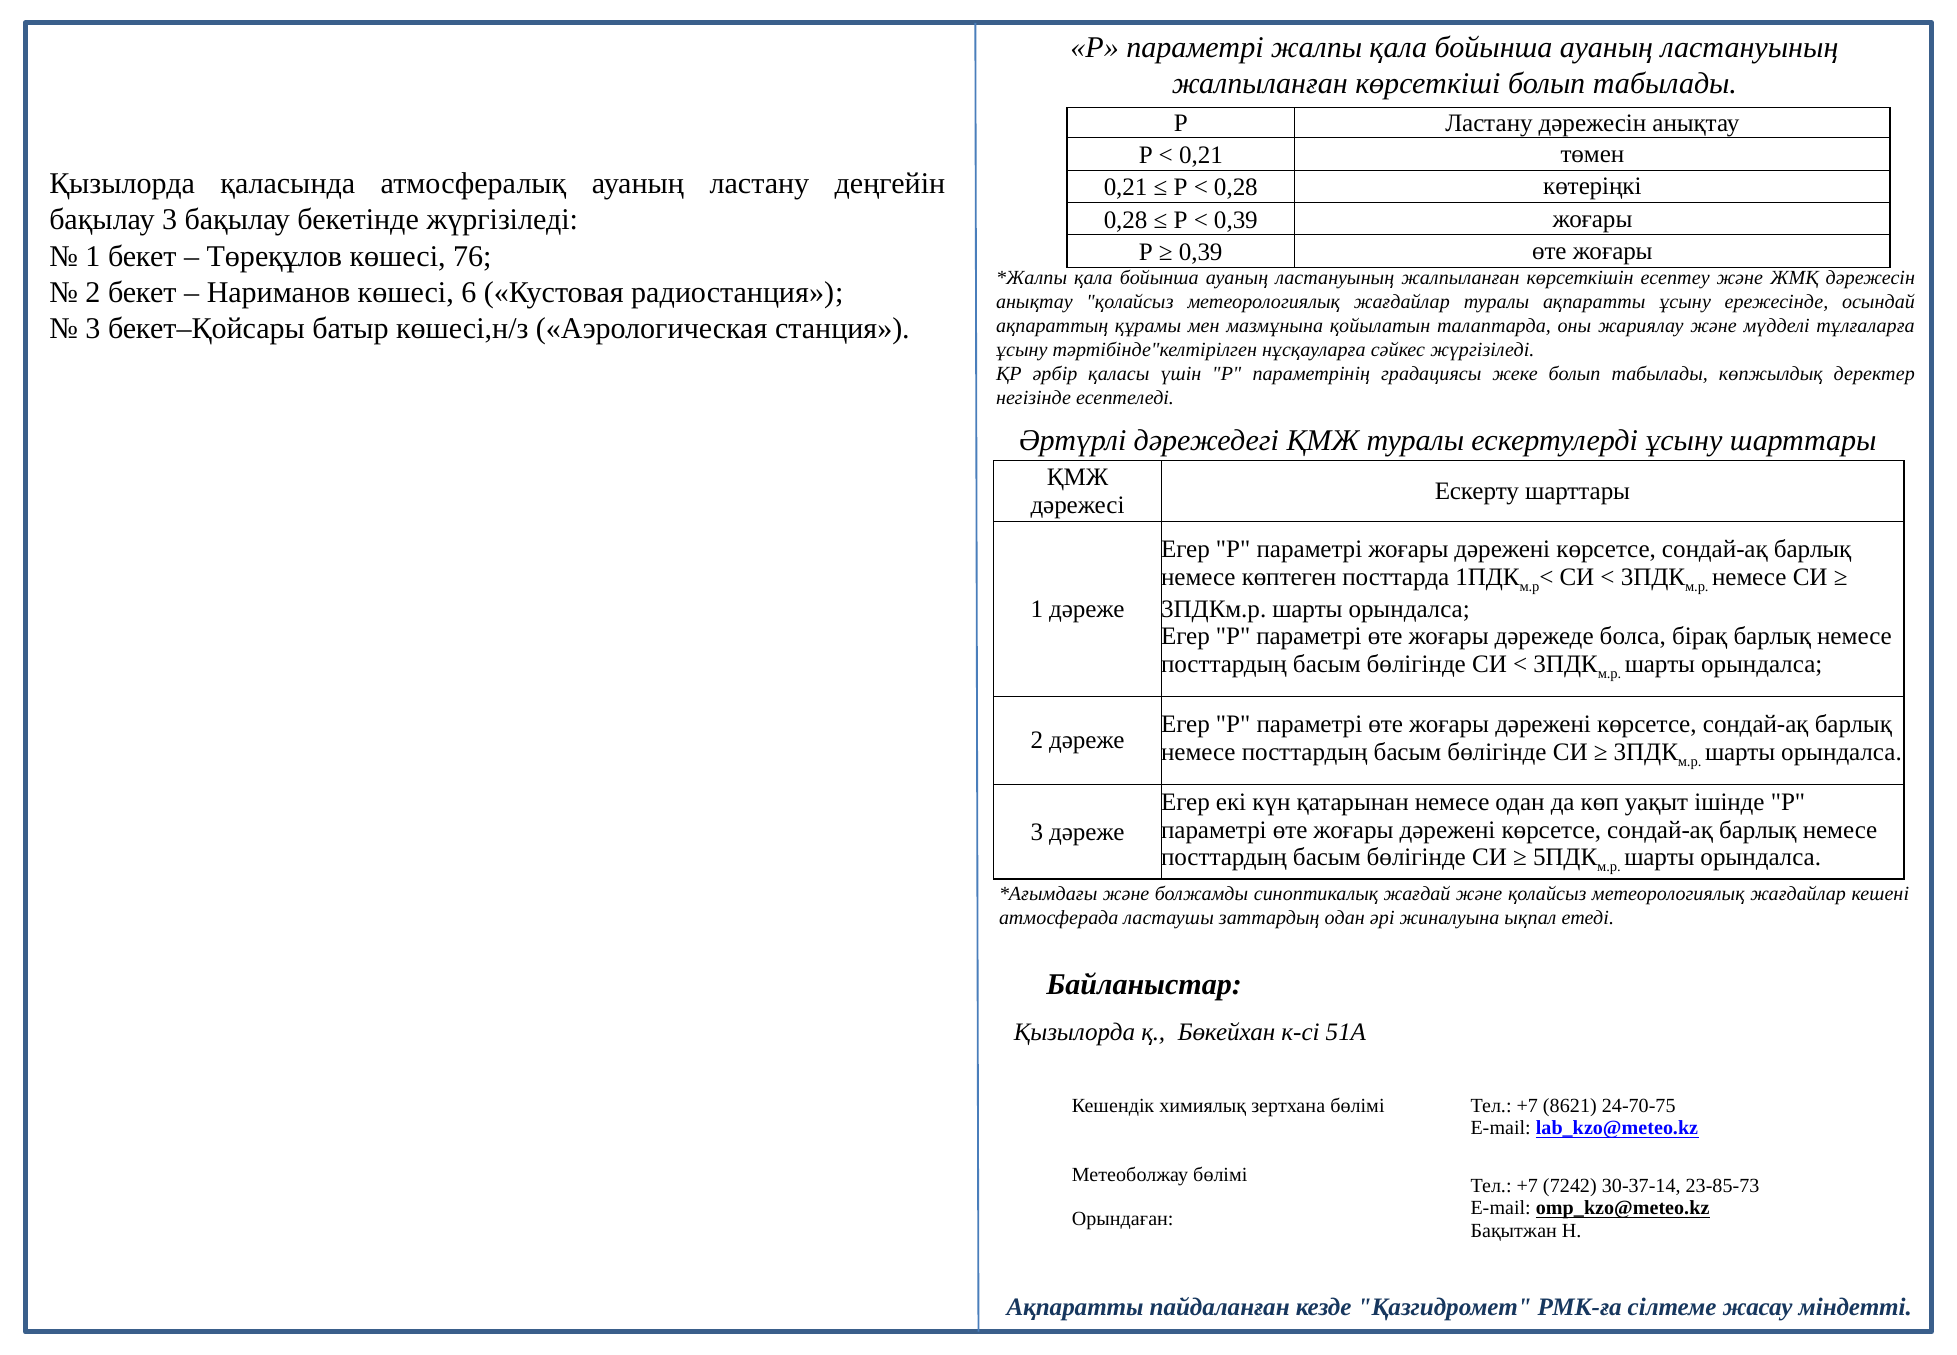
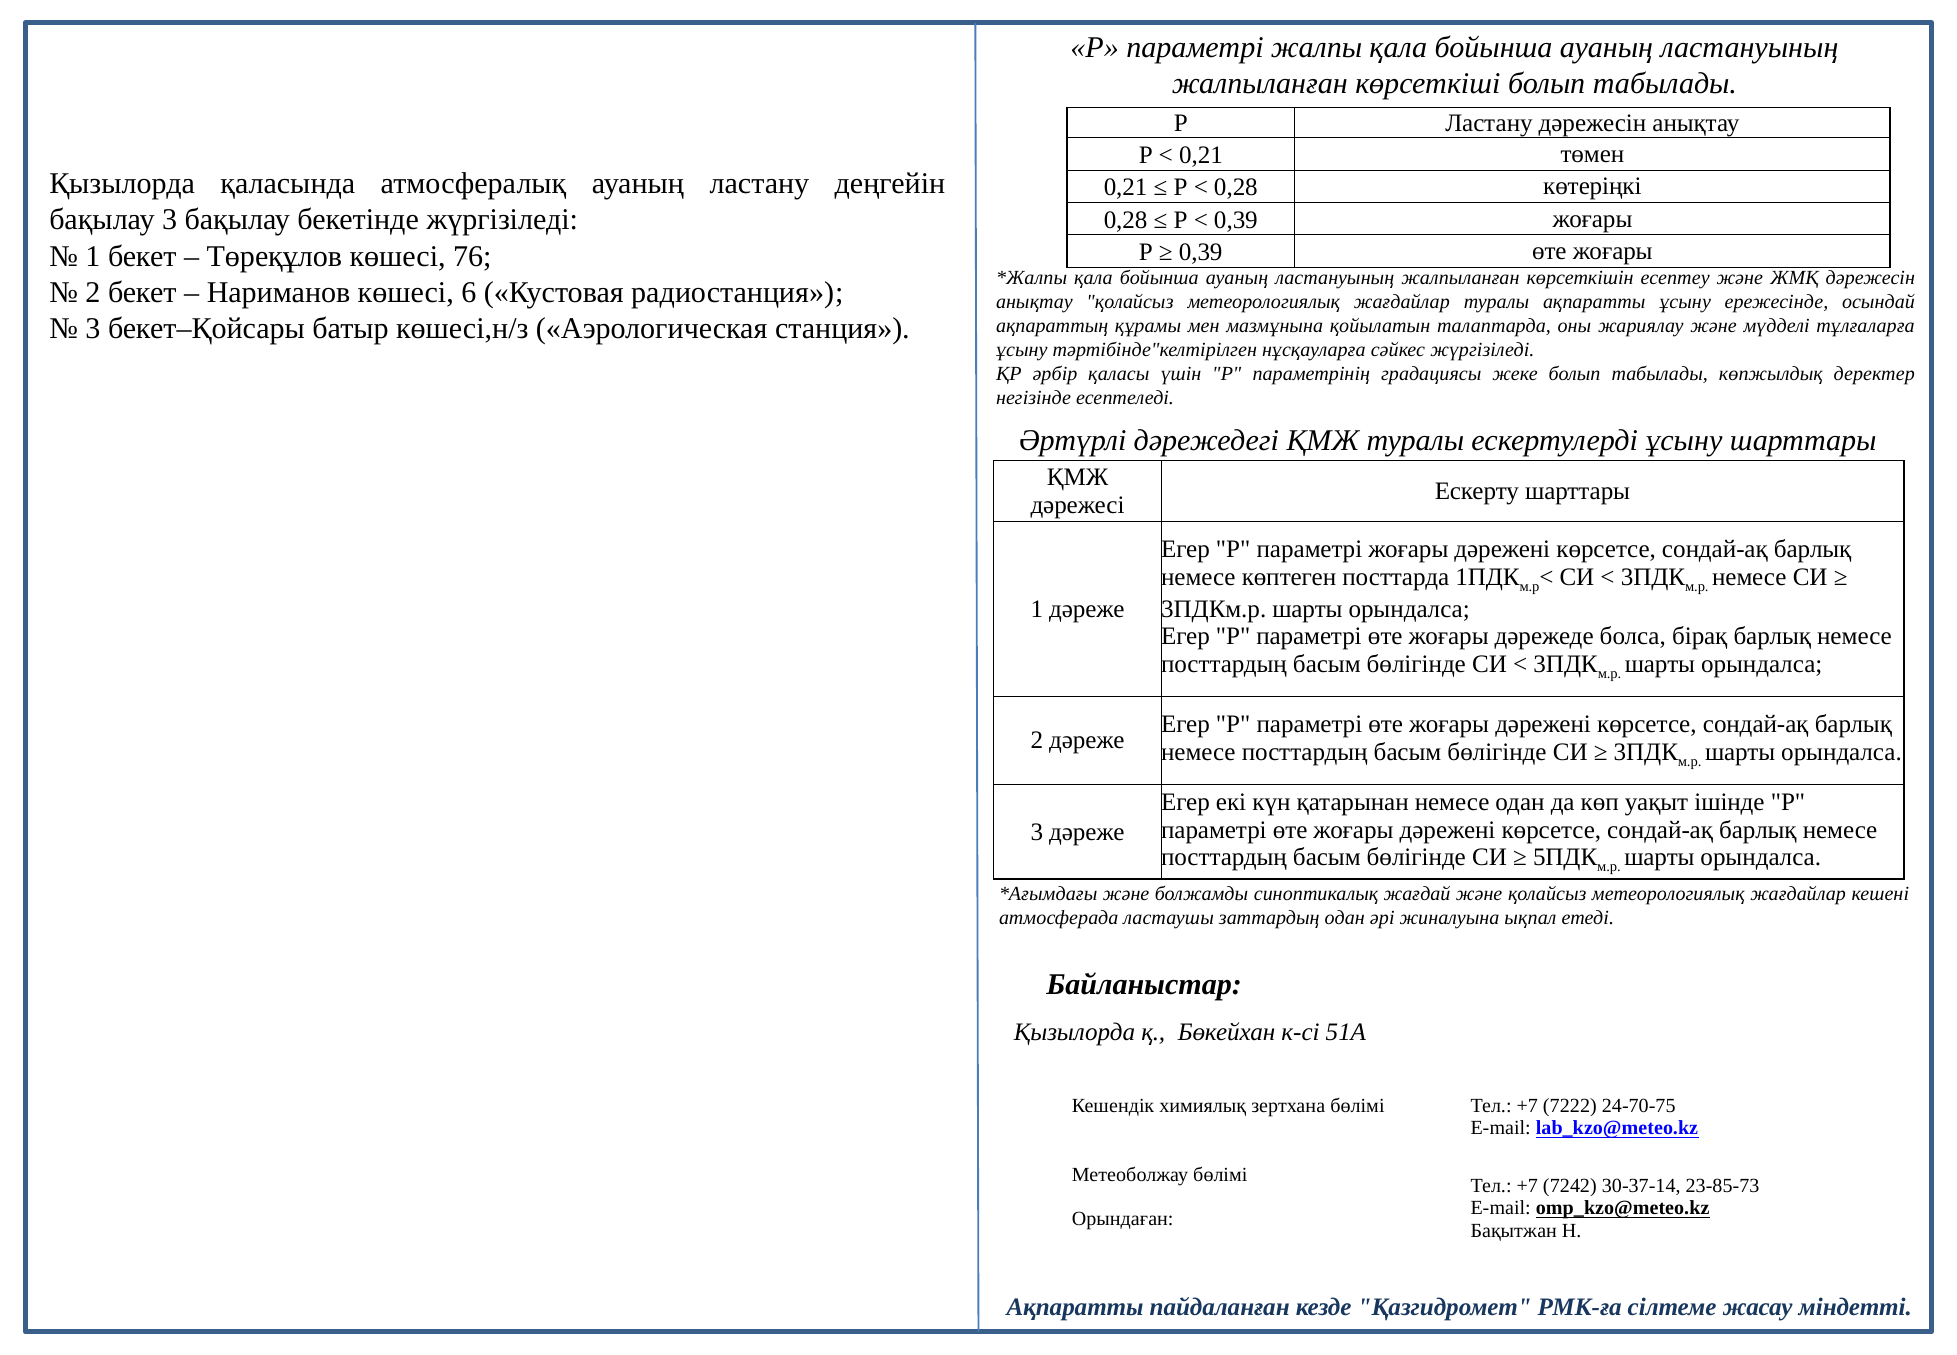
8621: 8621 -> 7222 (1570, 1106)
